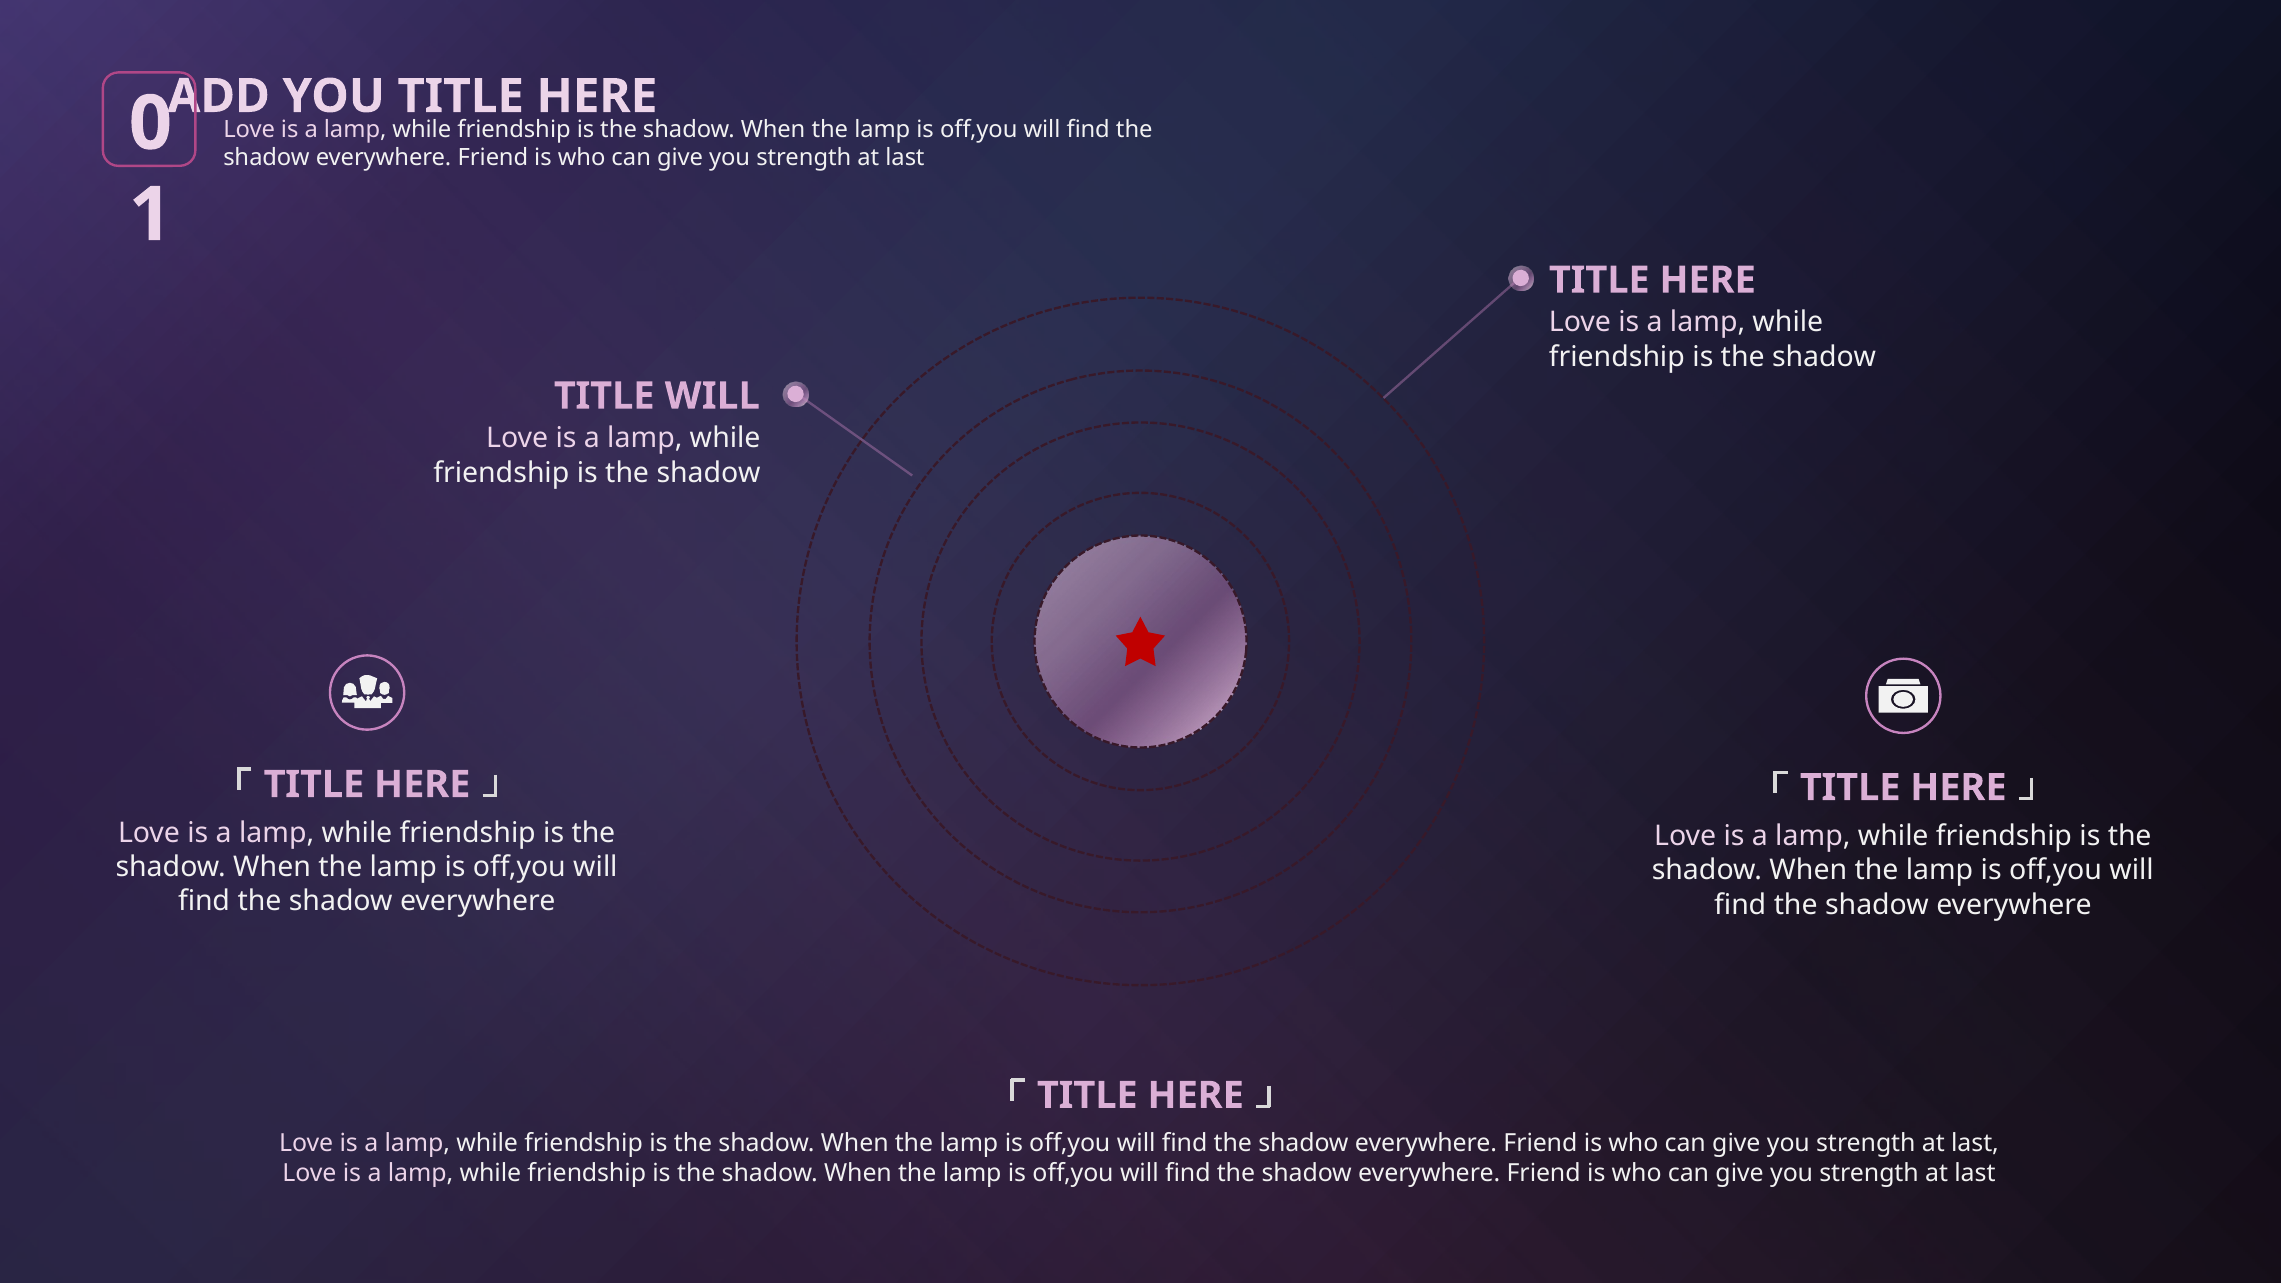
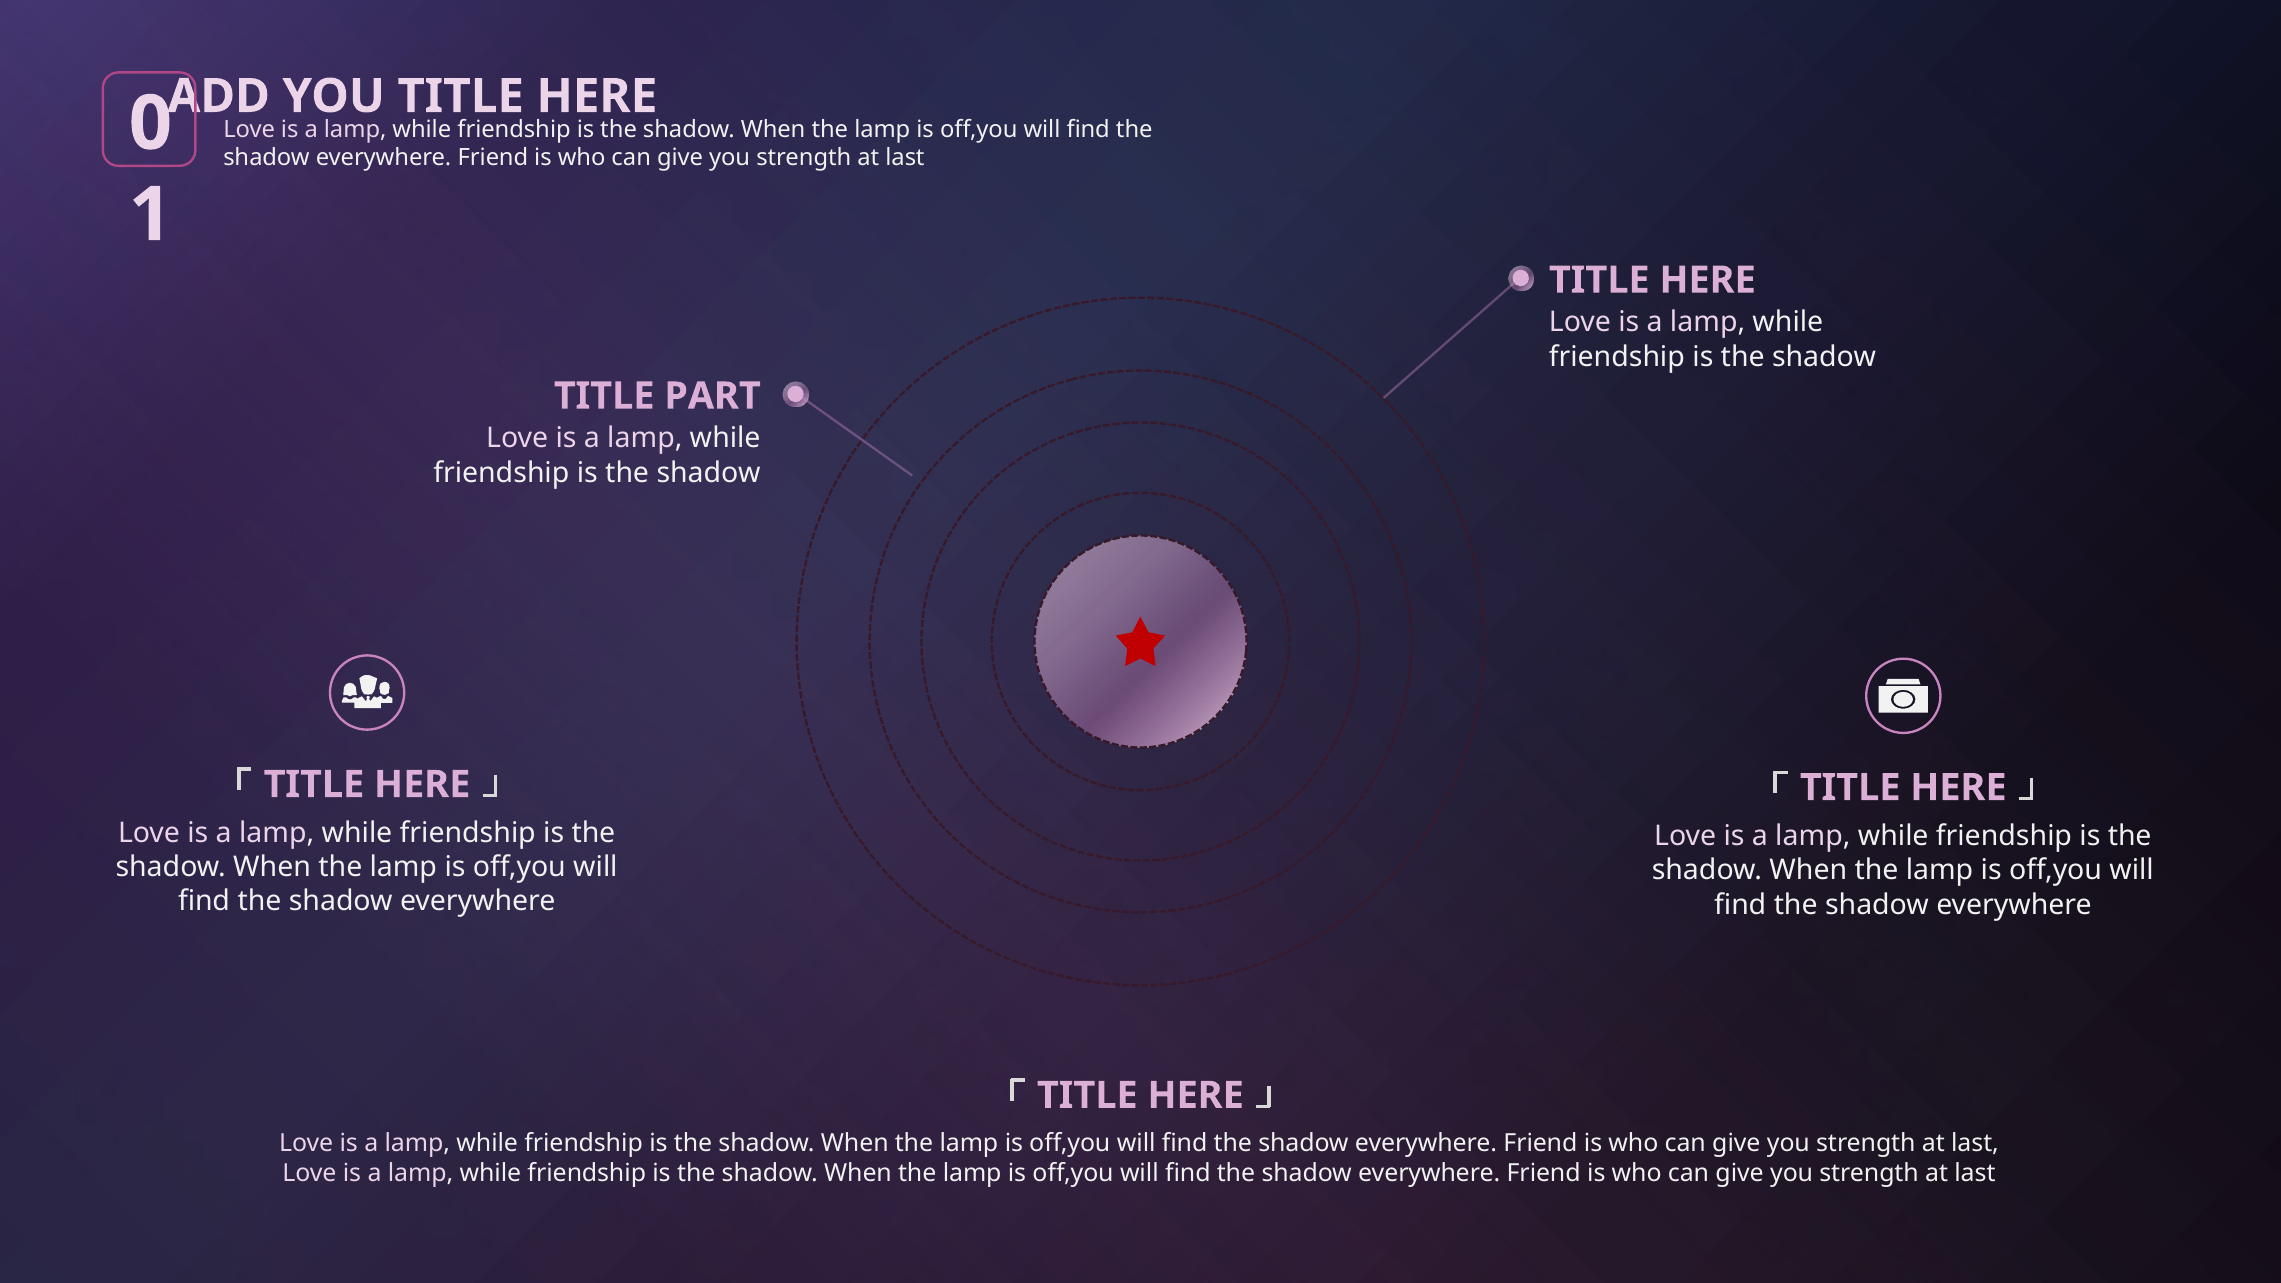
TITLE WILL: WILL -> PART (713, 396)
